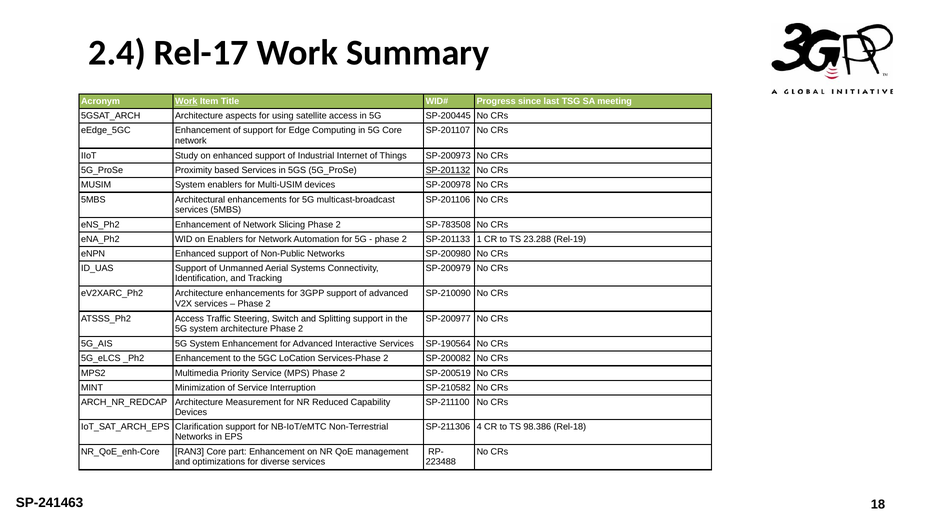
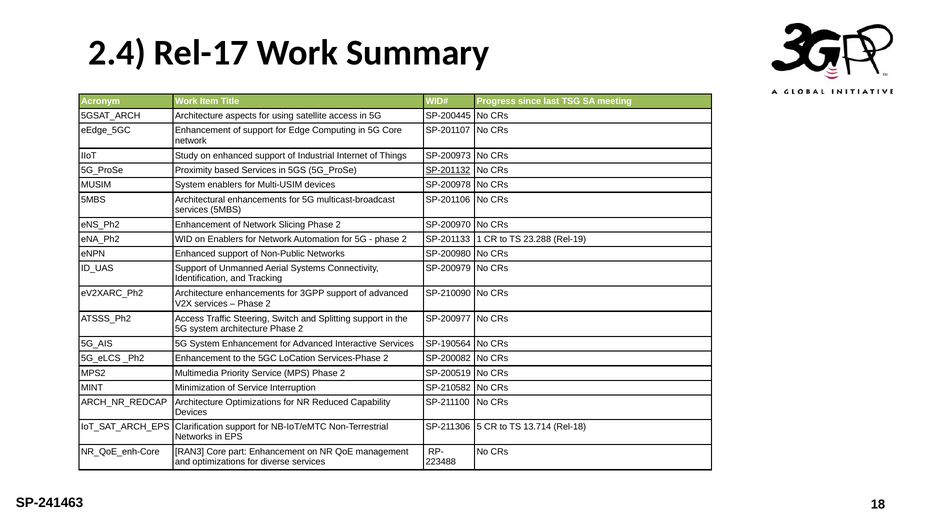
Work underline: present -> none (186, 101)
SP-783508: SP-783508 -> SP-200970 (448, 225)
Architecture Measurement: Measurement -> Optimizations (253, 403)
4: 4 -> 5 (479, 427)
98.386: 98.386 -> 13.714 (537, 427)
